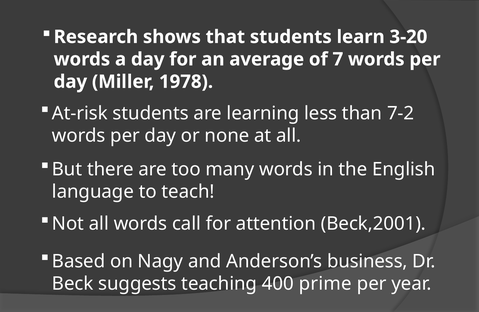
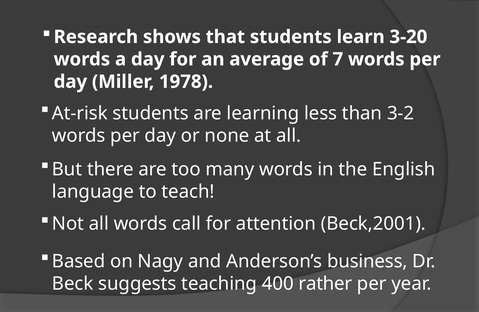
7-2: 7-2 -> 3-2 (401, 113)
prime: prime -> rather (325, 283)
